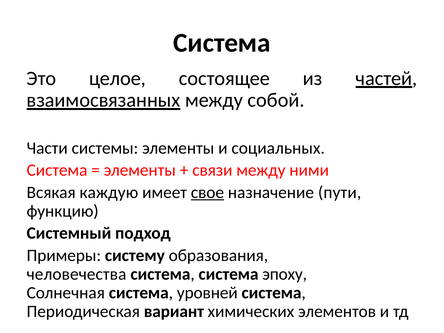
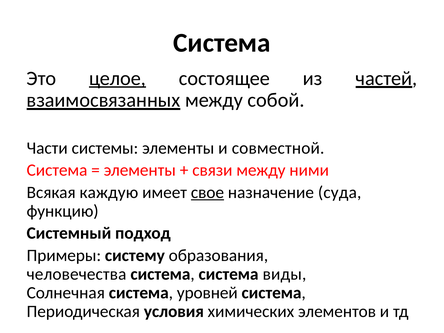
целое underline: none -> present (118, 78)
социальных: социальных -> совместной (278, 148)
пути: пути -> суда (340, 192)
эпоху: эпоху -> виды (284, 274)
вариант: вариант -> условия (174, 311)
